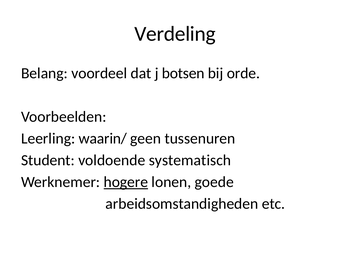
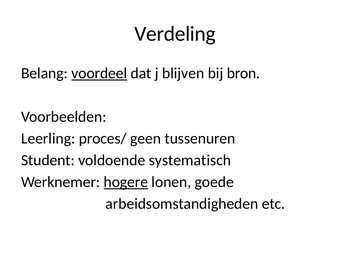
voordeel underline: none -> present (99, 73)
botsen: botsen -> blijven (183, 73)
orde: orde -> bron (243, 73)
waarin/: waarin/ -> proces/ (103, 139)
